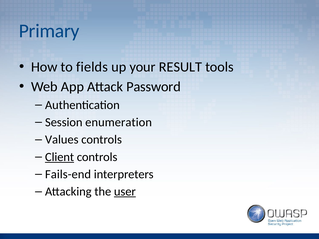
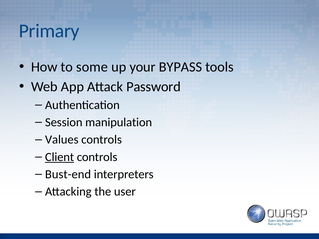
fields: fields -> some (92, 67)
RESULT: RESULT -> BYPASS (180, 67)
enumeration: enumeration -> manipulation (119, 122)
Fails-end: Fails-end -> Bust-end (68, 174)
user underline: present -> none (125, 192)
